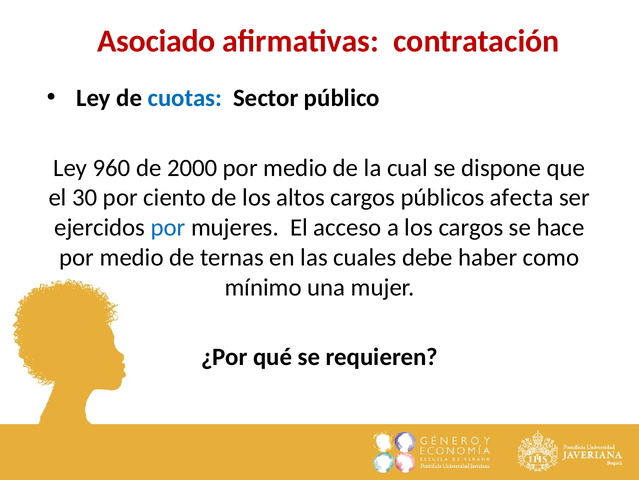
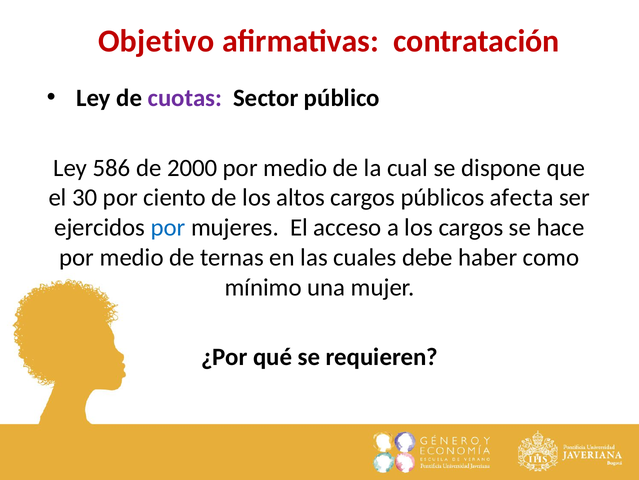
Asociado: Asociado -> Objetivo (156, 41)
cuotas colour: blue -> purple (185, 98)
960: 960 -> 586 (112, 168)
